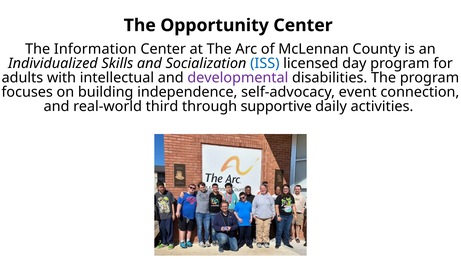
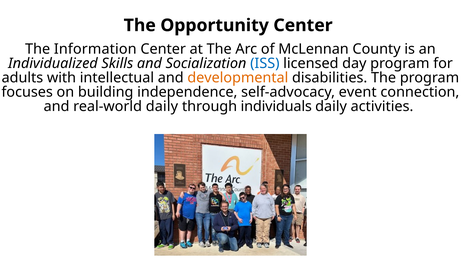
developmental colour: purple -> orange (238, 78)
real-world third: third -> daily (162, 107)
supportive: supportive -> individuals (276, 107)
